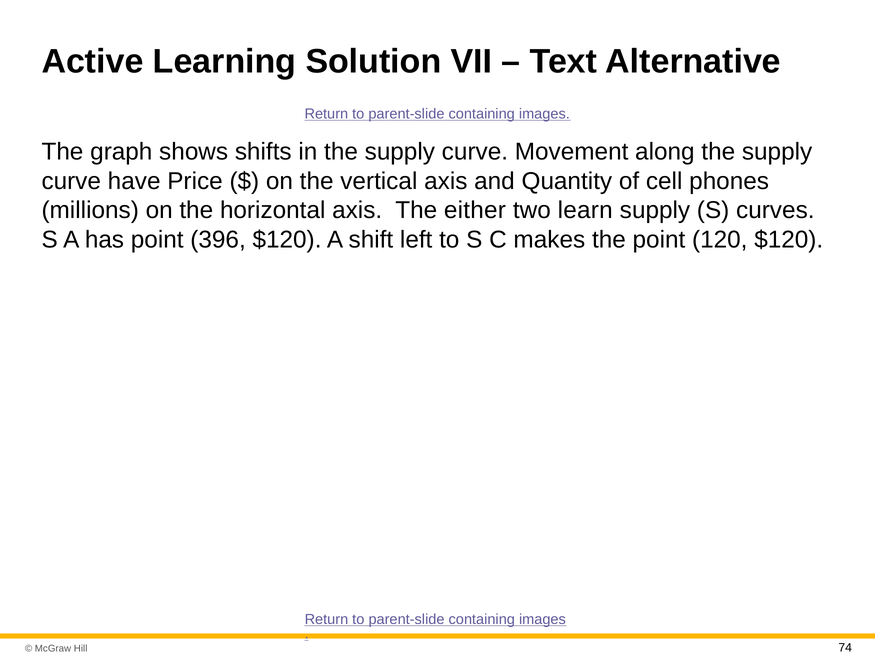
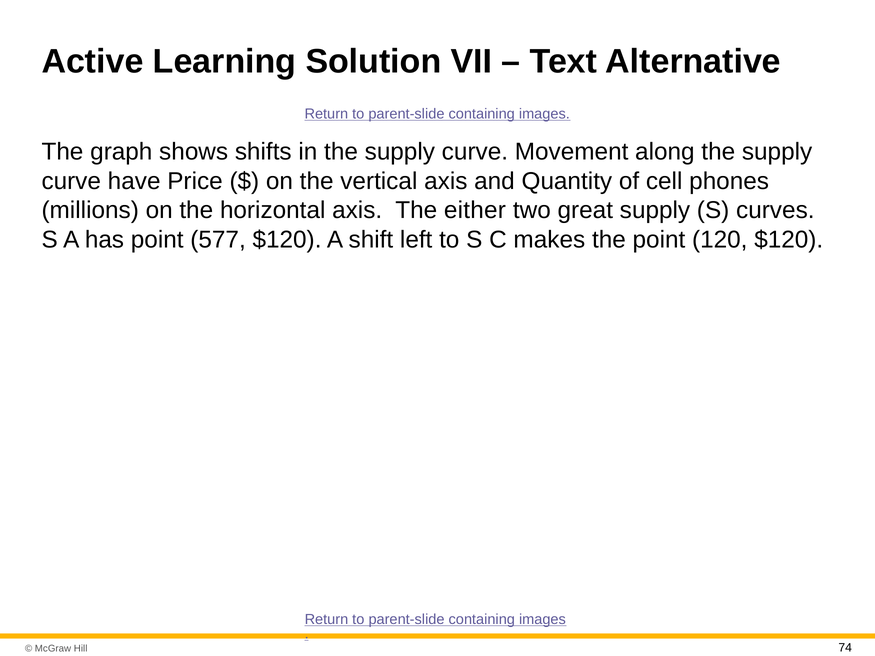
learn: learn -> great (585, 210)
396: 396 -> 577 (218, 240)
